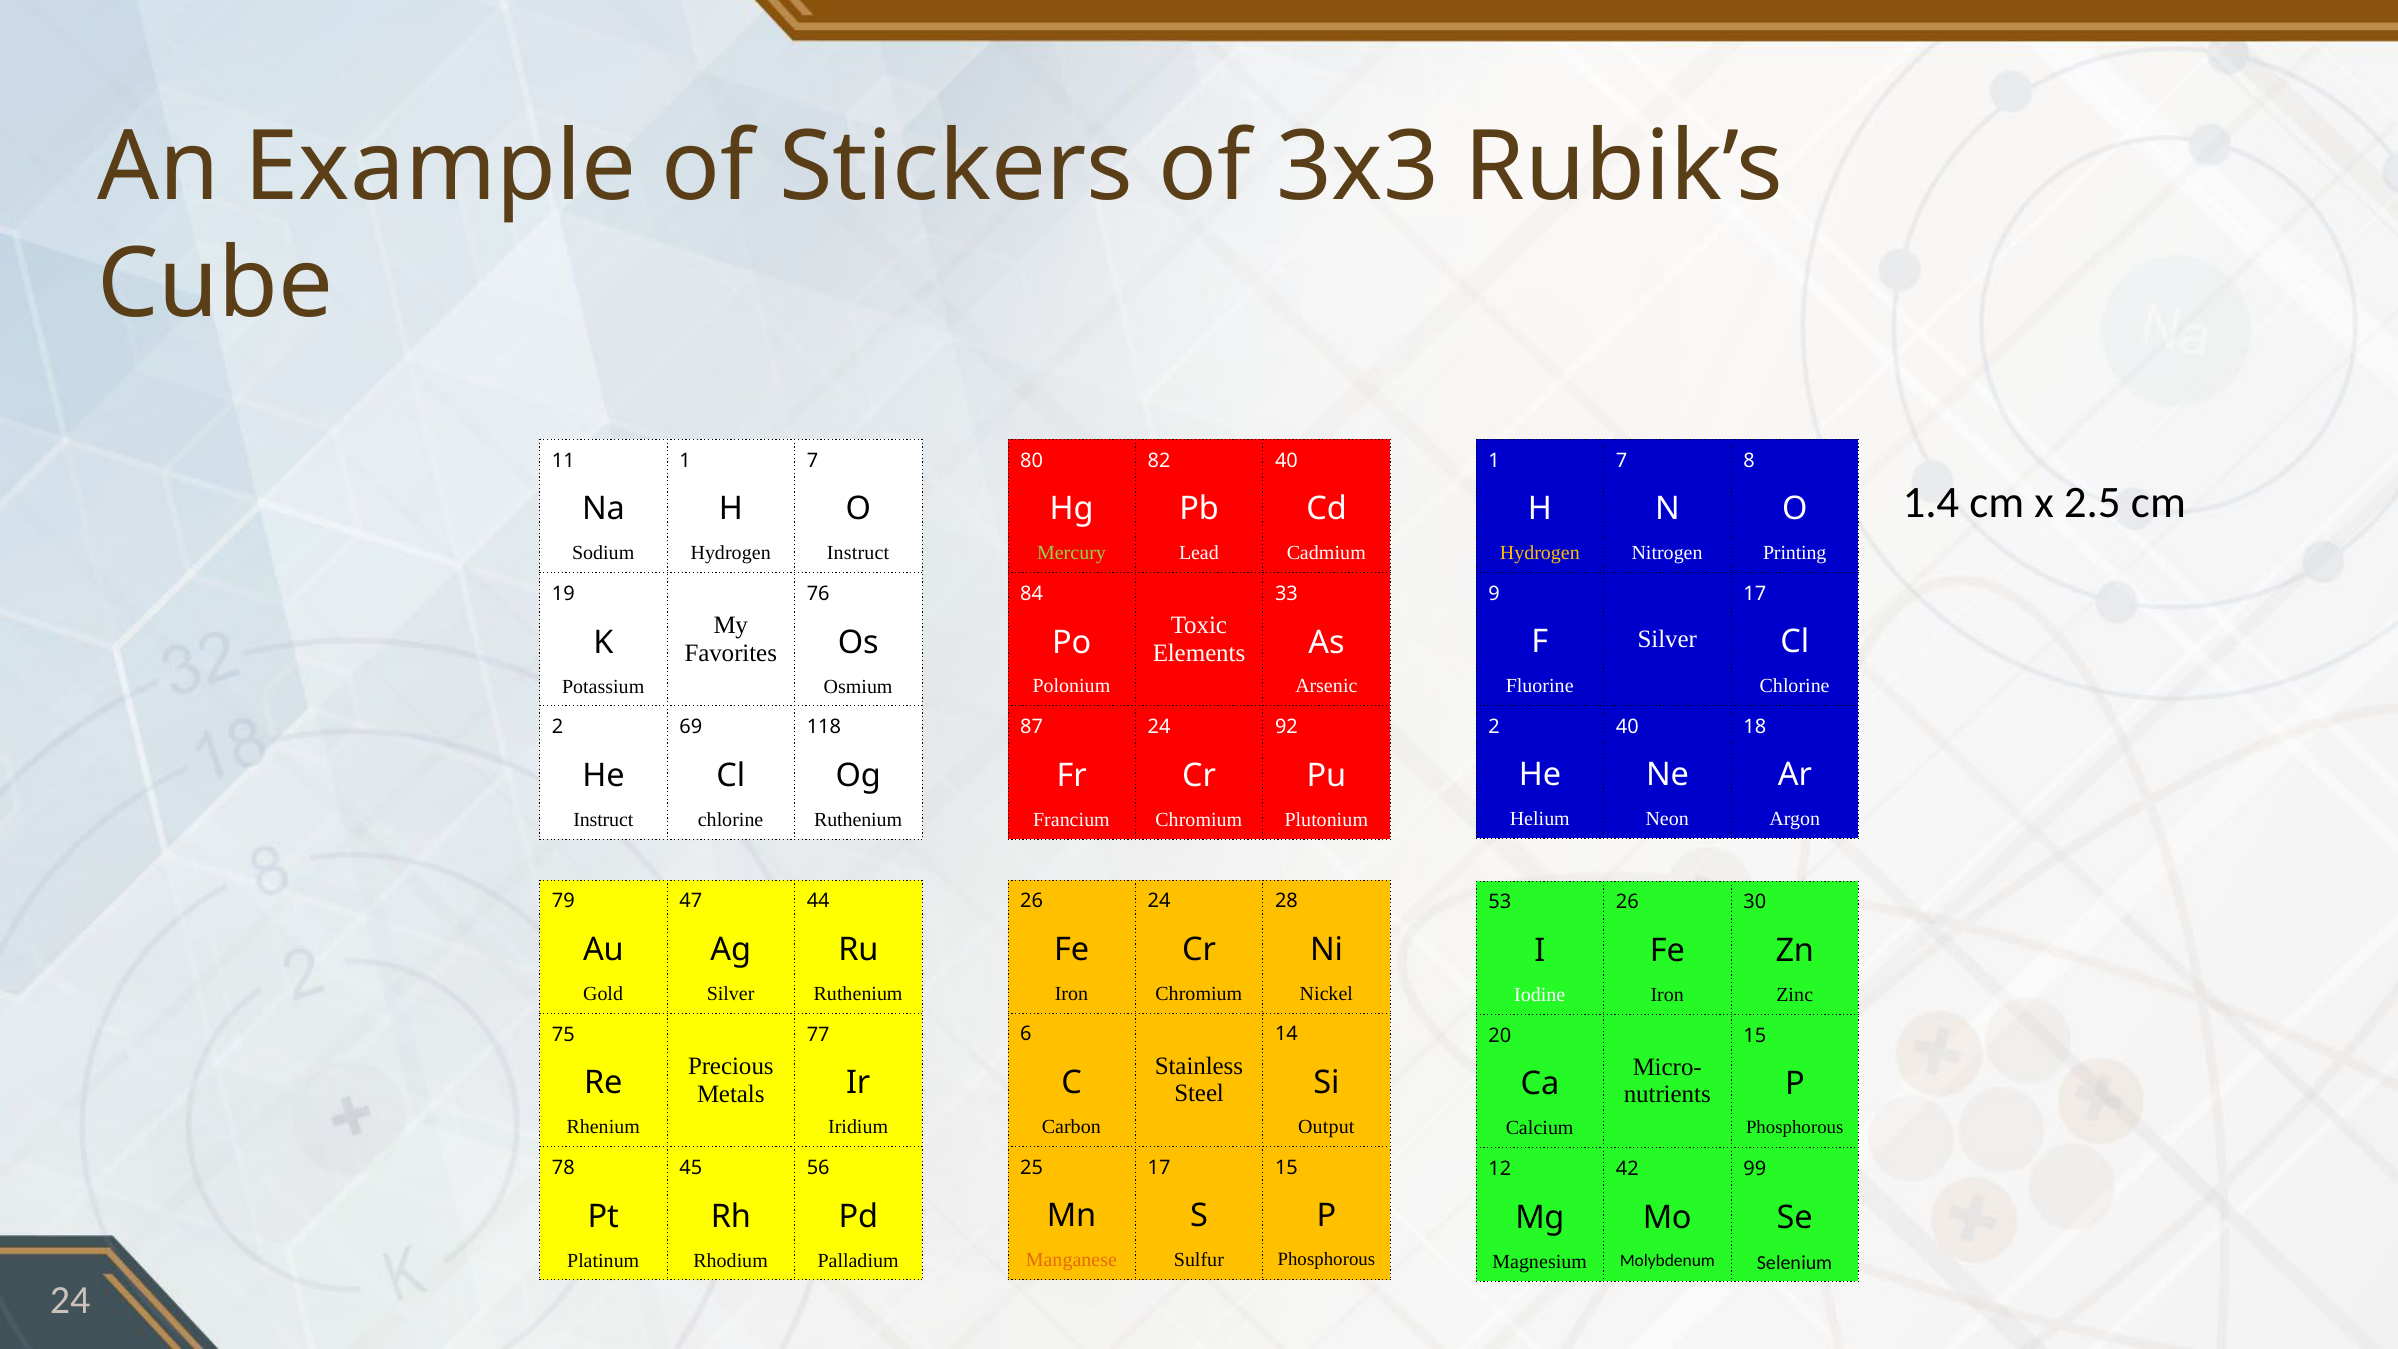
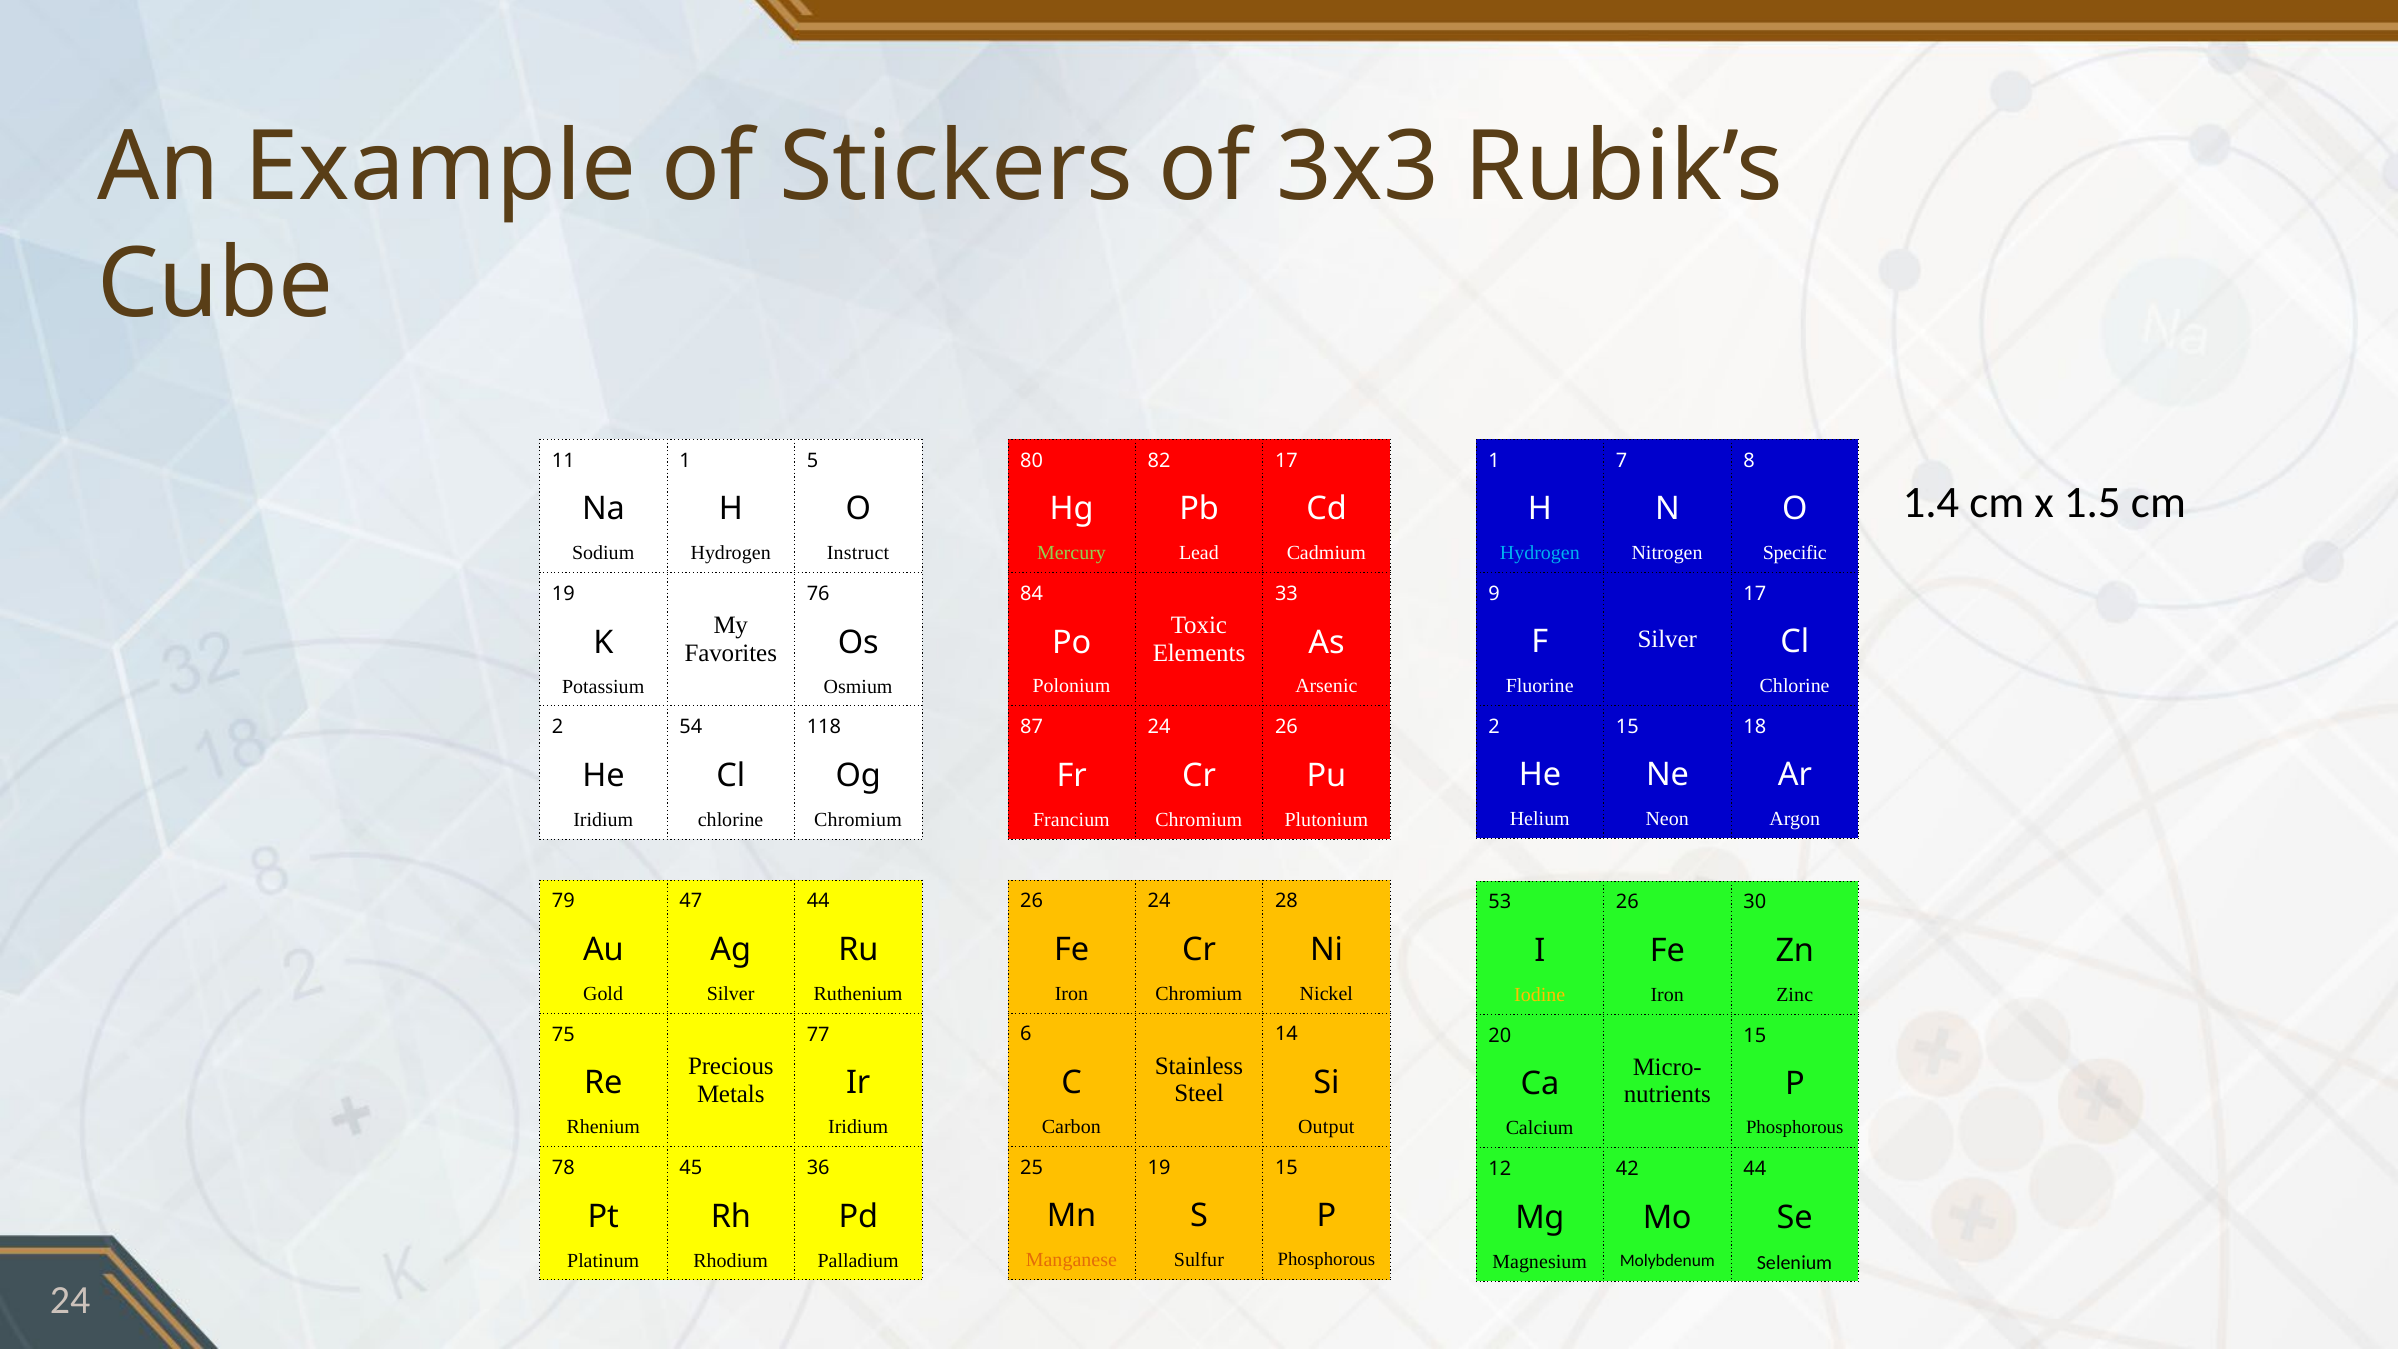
11 1 7: 7 -> 5 (813, 460)
82 40: 40 -> 17 (1286, 460)
2.5: 2.5 -> 1.5 (2092, 503)
Hydrogen colour: yellow -> light blue (1540, 553)
Printing: Printing -> Specific (1795, 553)
2 40: 40 -> 15 (1627, 726)
24 92: 92 -> 26 (1286, 727)
69: 69 -> 54 (691, 727)
Instruct: Instruct -> Iridium (603, 820)
chlorine Ruthenium: Ruthenium -> Chromium (858, 820)
Iodine colour: white -> yellow (1540, 995)
56: 56 -> 36 (818, 1168)
25 17: 17 -> 19 (1159, 1167)
42 99: 99 -> 44 (1755, 1169)
